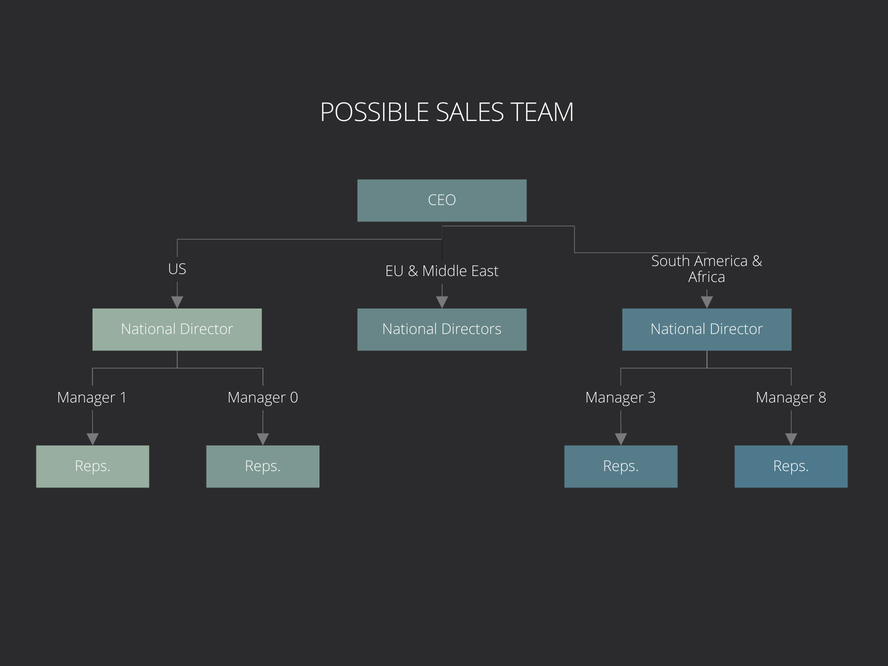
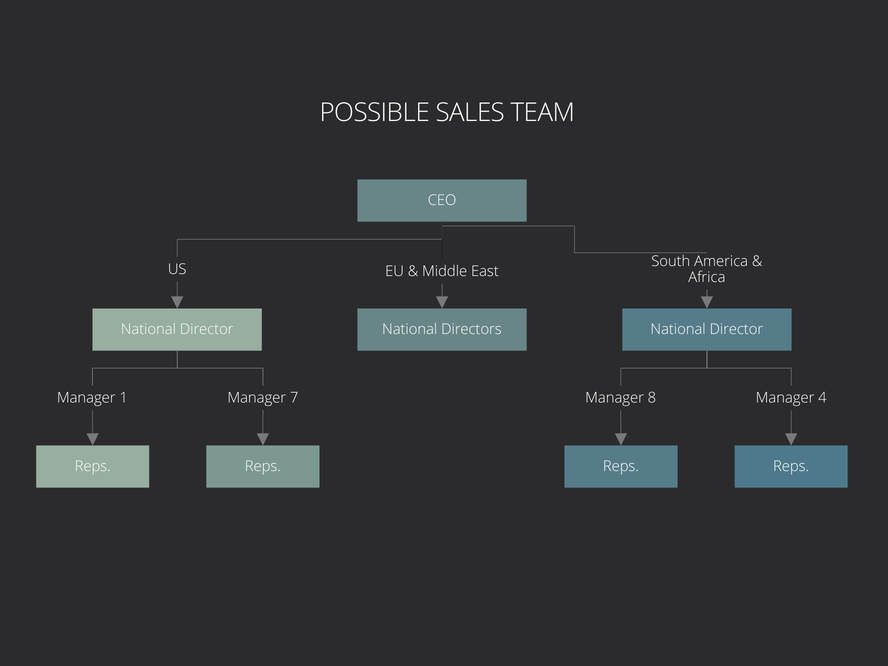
0: 0 -> 7 (294, 398)
3: 3 -> 8 (652, 398)
8: 8 -> 4 (822, 398)
